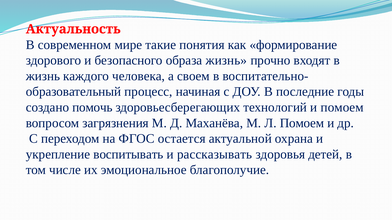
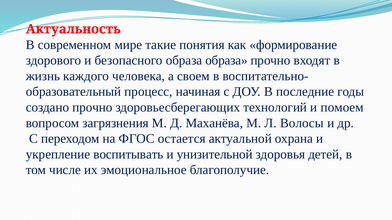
образа жизнь: жизнь -> образа (226, 61)
создано помочь: помочь -> прочно (92, 108)
Л Помоем: Помоем -> Волосы (302, 123)
рассказывать: рассказывать -> унизительной (215, 155)
